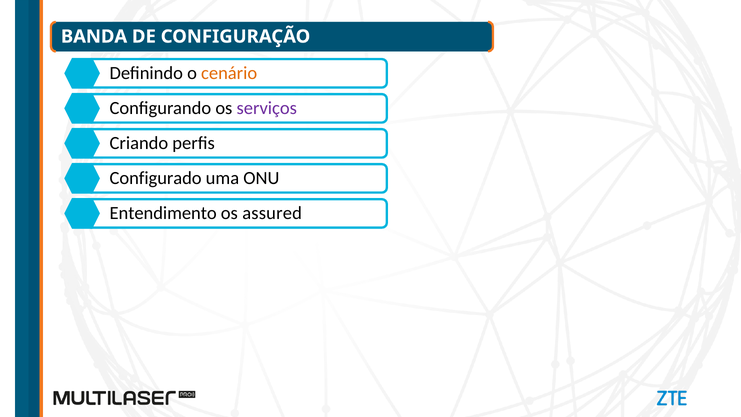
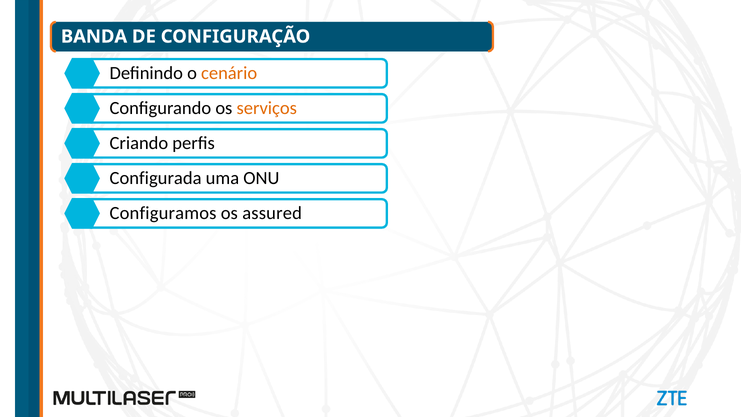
serviços colour: purple -> orange (267, 108)
Configurado: Configurado -> Configurada (156, 178)
Entendimento: Entendimento -> Configuramos (163, 213)
